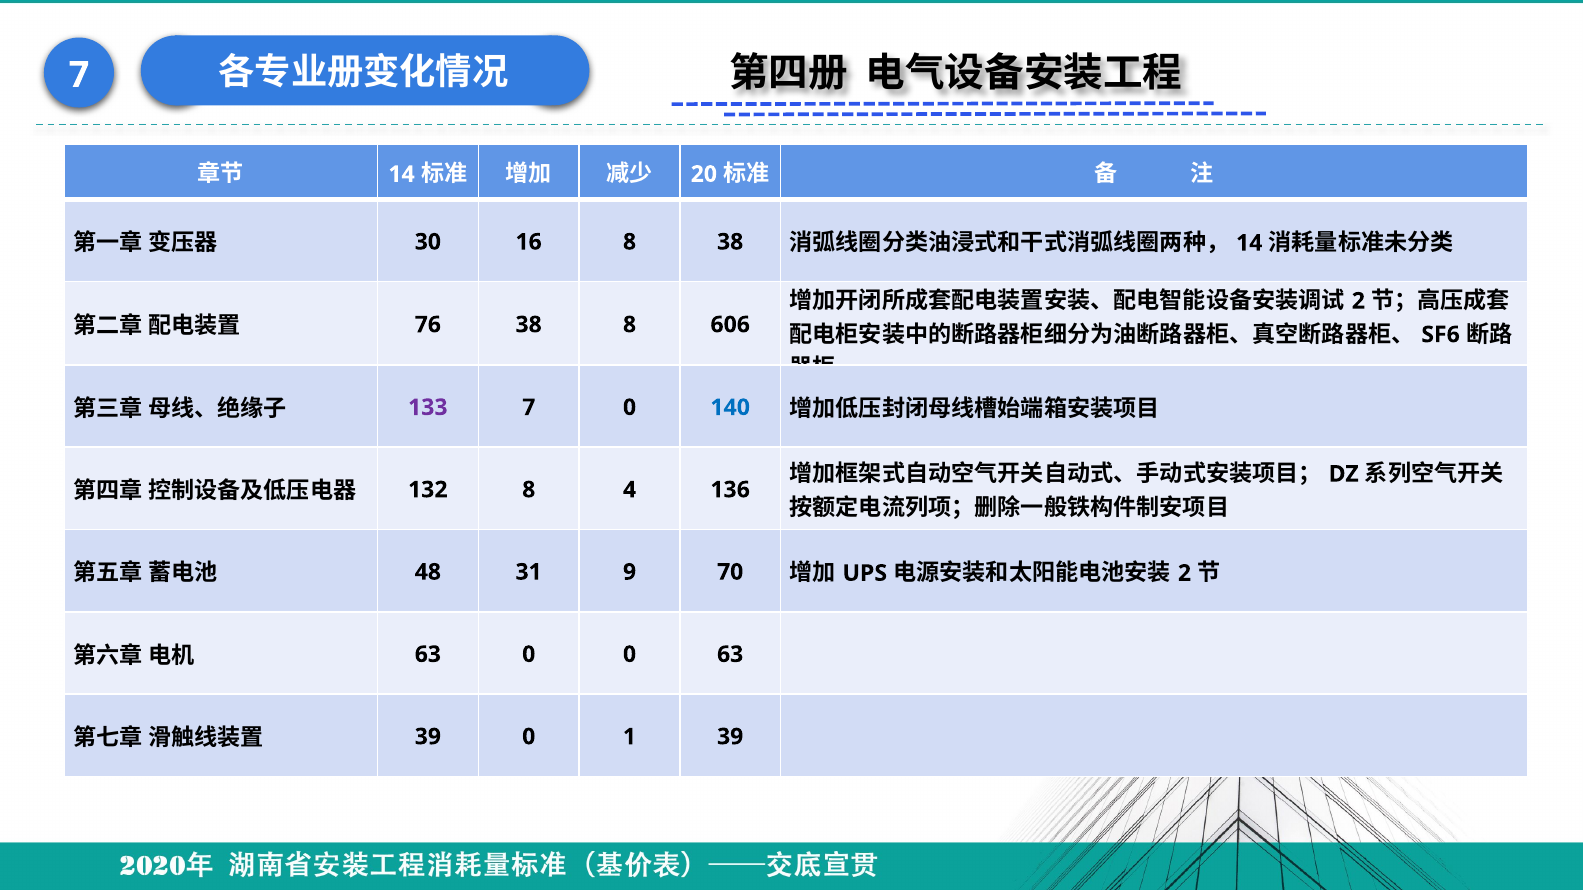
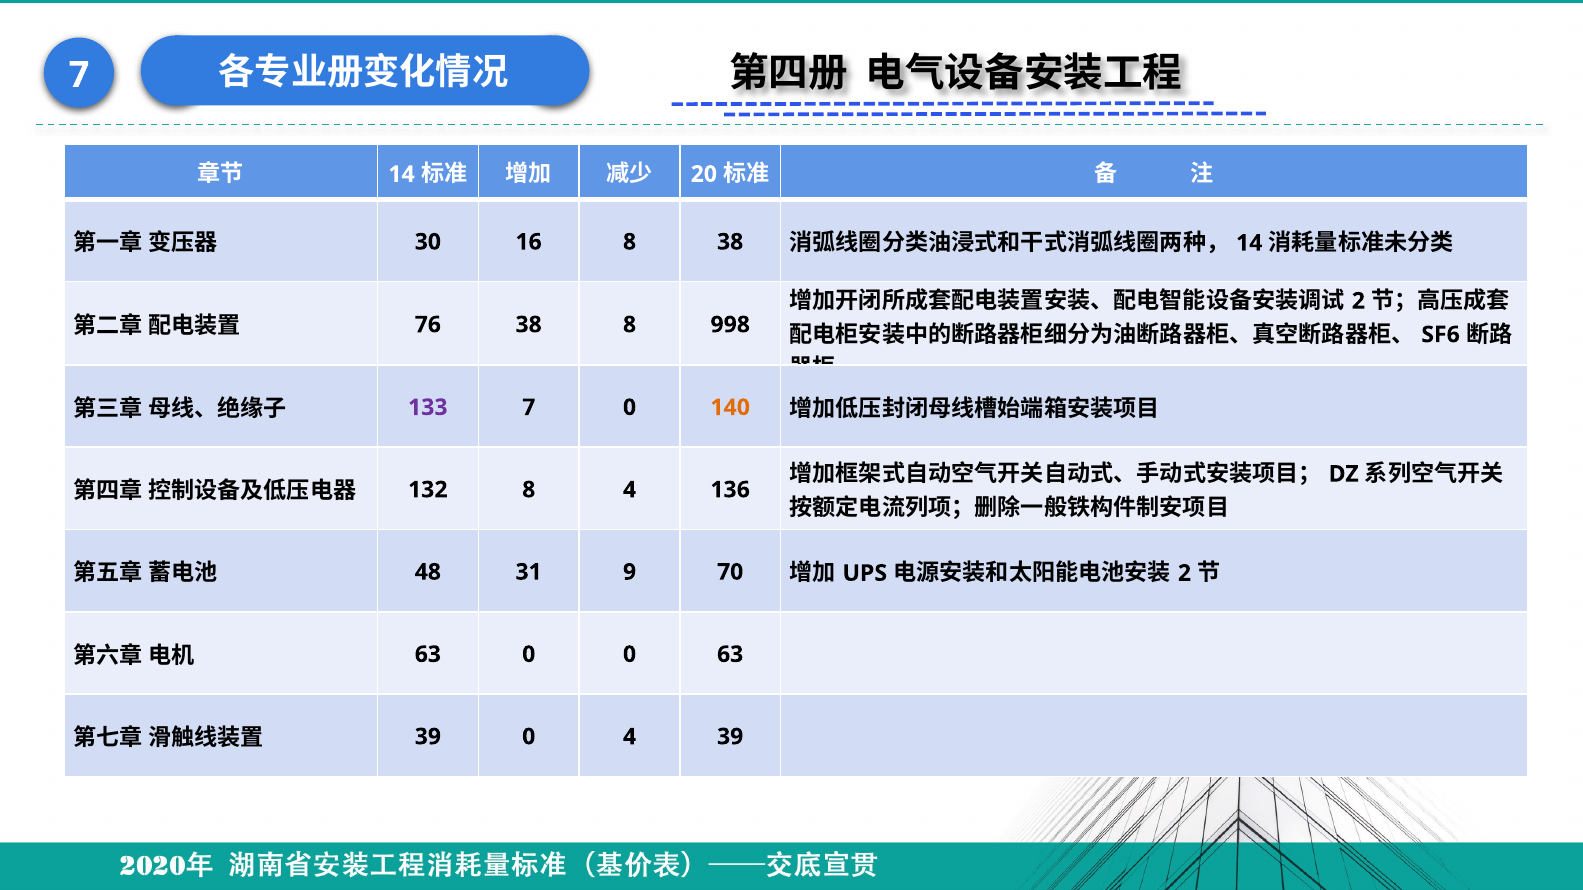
606: 606 -> 998 (730, 325)
140 colour: blue -> orange (730, 408)
0 1: 1 -> 4 (630, 737)
